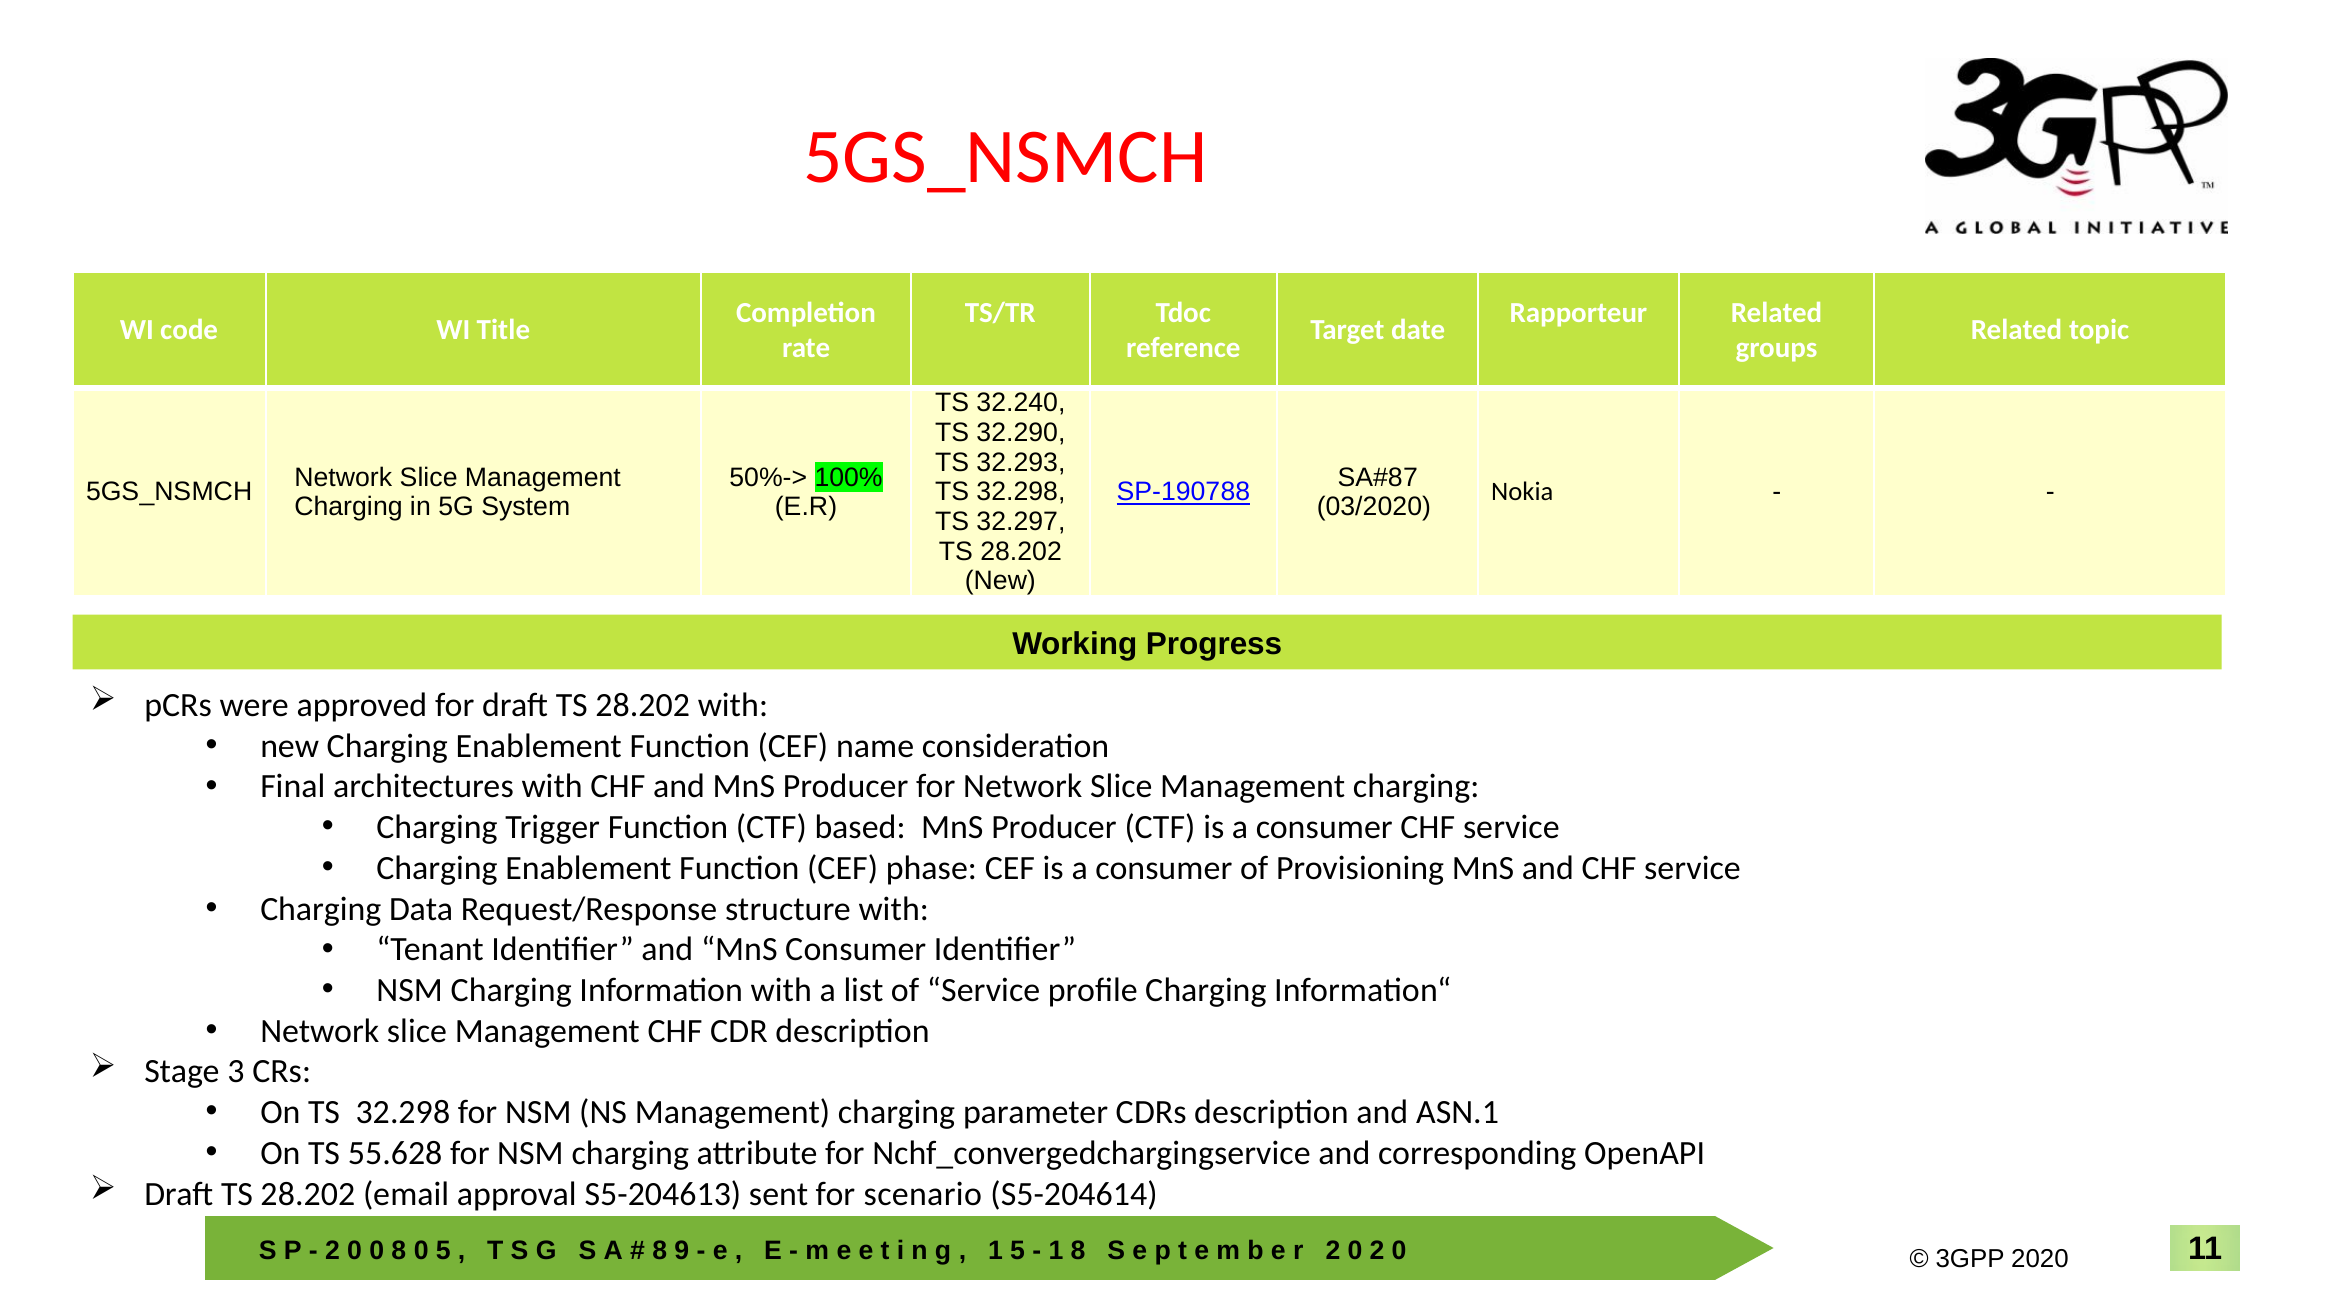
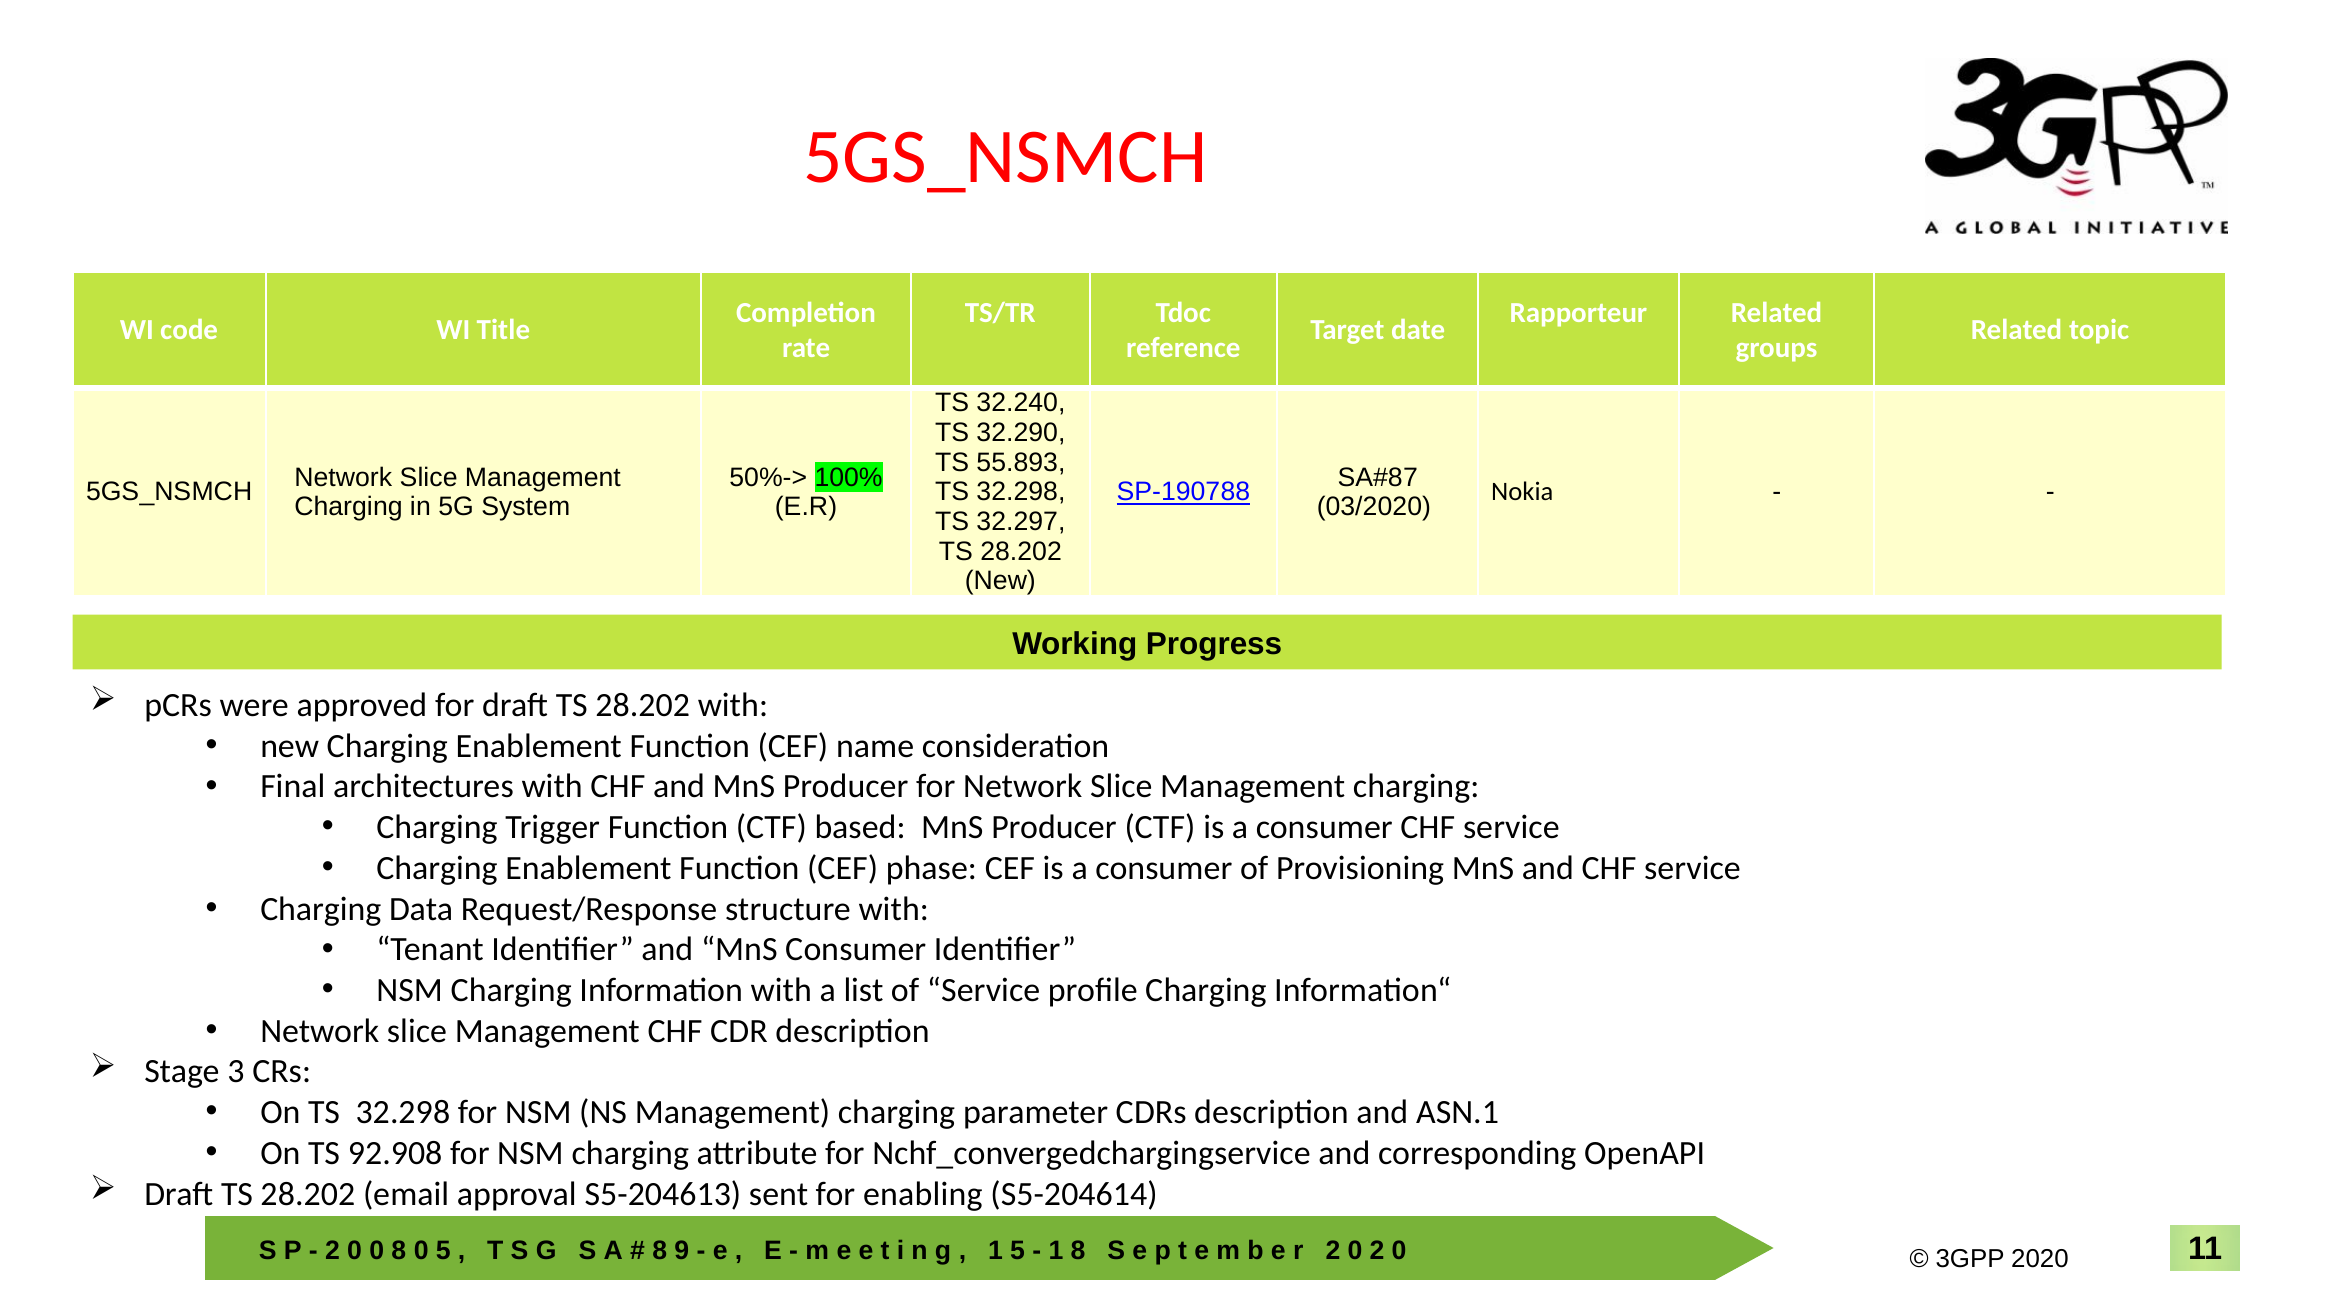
32.293: 32.293 -> 55.893 (1021, 462)
55.628: 55.628 -> 92.908 (395, 1153)
scenario: scenario -> enabling (923, 1194)
